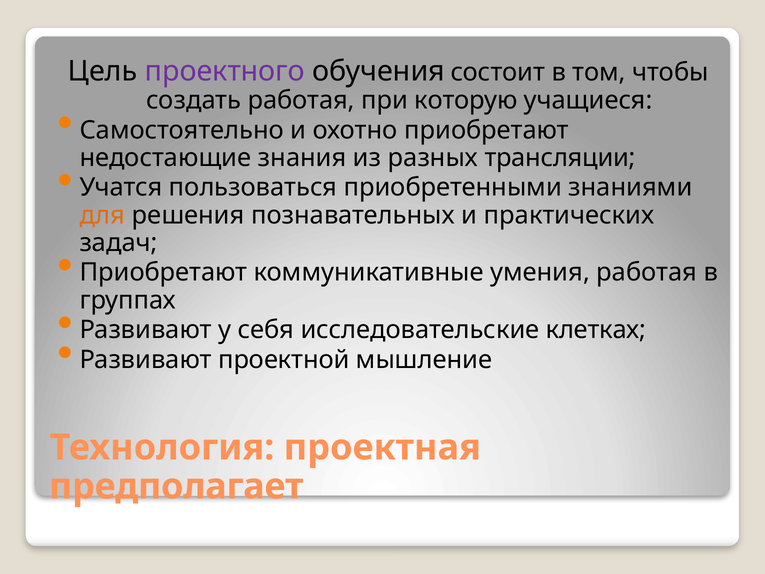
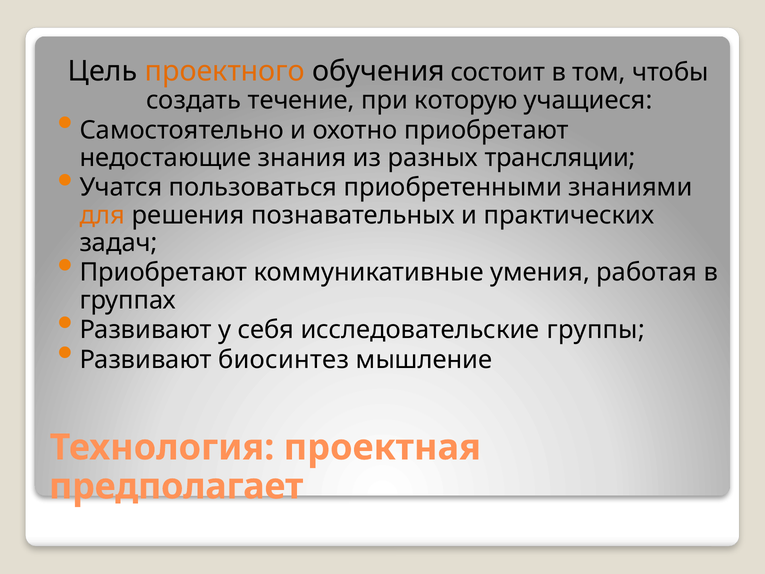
проектного colour: purple -> orange (225, 71)
создать работая: работая -> течение (301, 100)
клетках: клетках -> группы (596, 330)
проектной: проектной -> биосинтез (284, 360)
